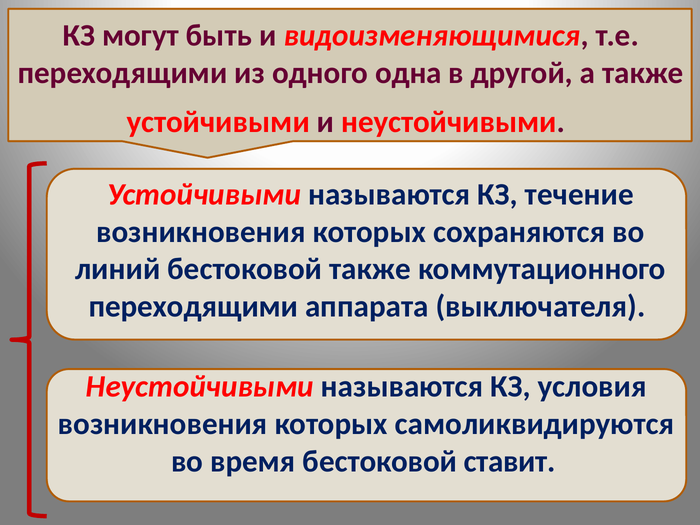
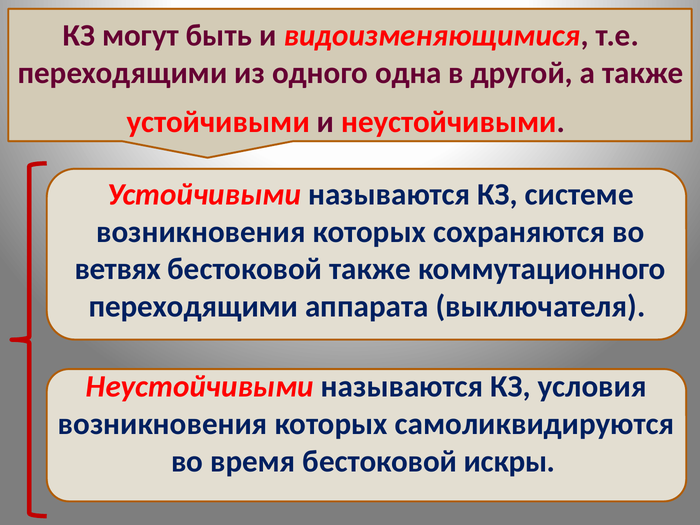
течение: течение -> системе (579, 194)
линий: линий -> ветвях (118, 269)
ставит: ставит -> искры (510, 461)
